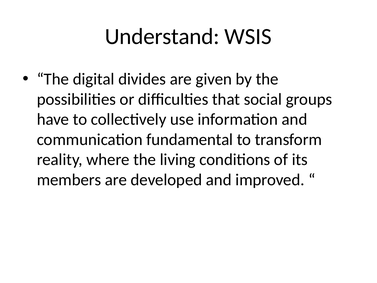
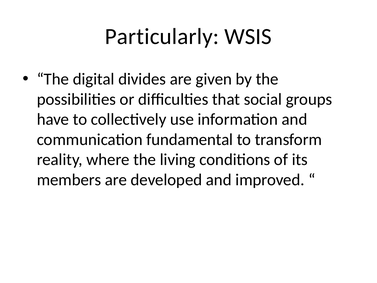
Understand: Understand -> Particularly (162, 36)
